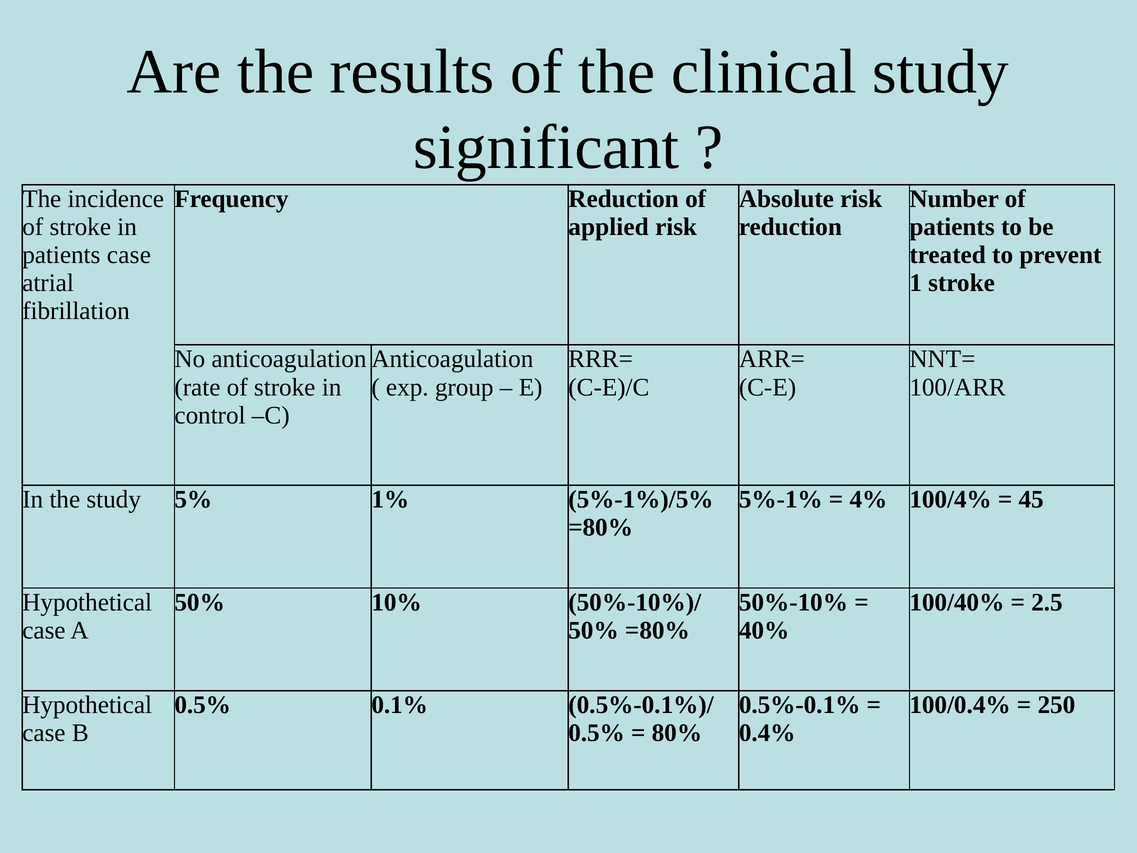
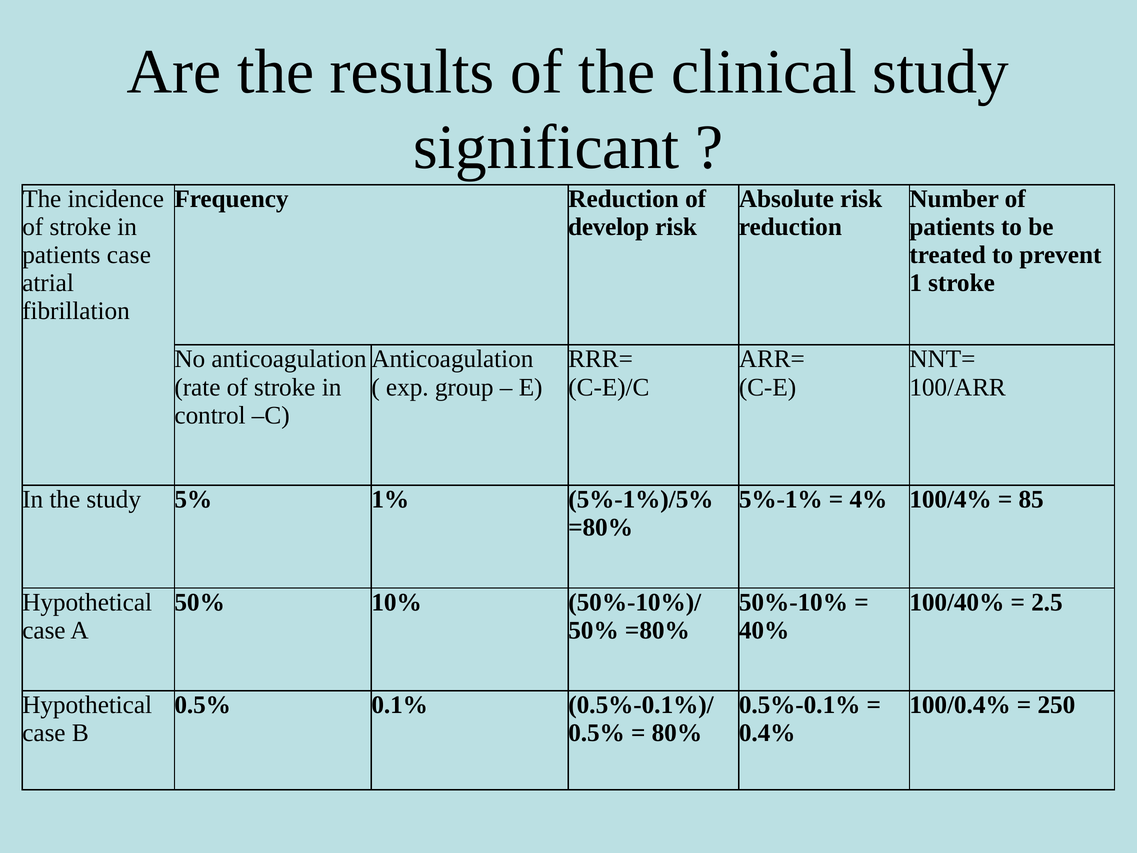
applied: applied -> develop (609, 227)
45: 45 -> 85 (1031, 499)
